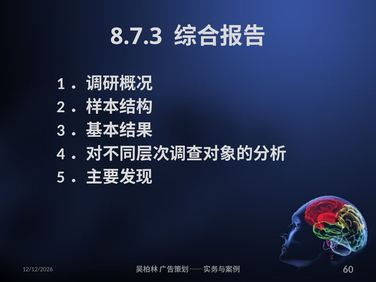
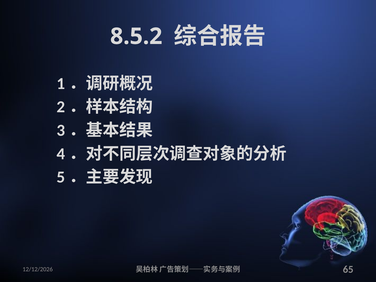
8.7.3: 8.7.3 -> 8.5.2 (136, 36)
60: 60 -> 65 (348, 269)
